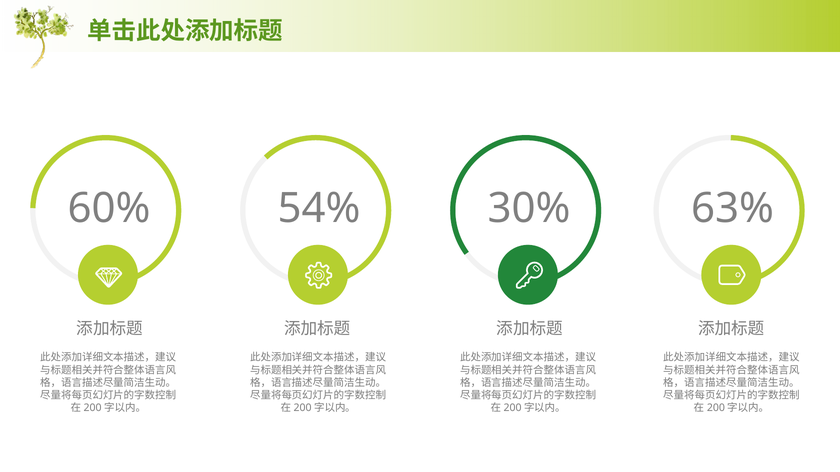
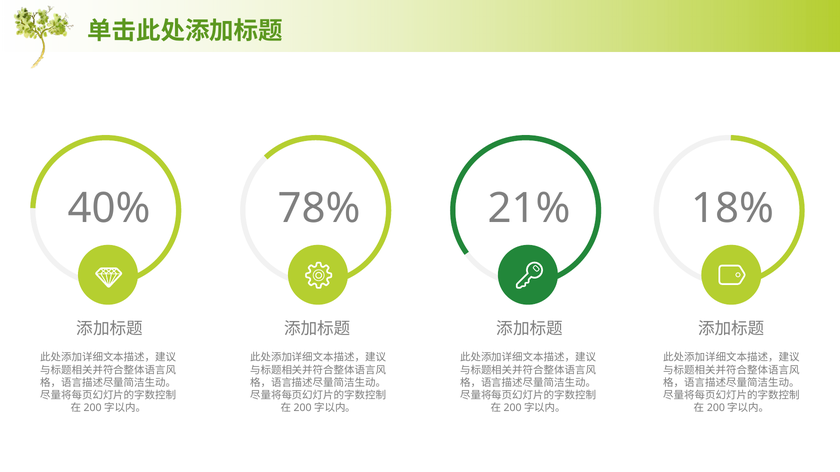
60%: 60% -> 40% (109, 208)
54%: 54% -> 78% (319, 208)
30%: 30% -> 21% (529, 208)
63%: 63% -> 18% (733, 208)
